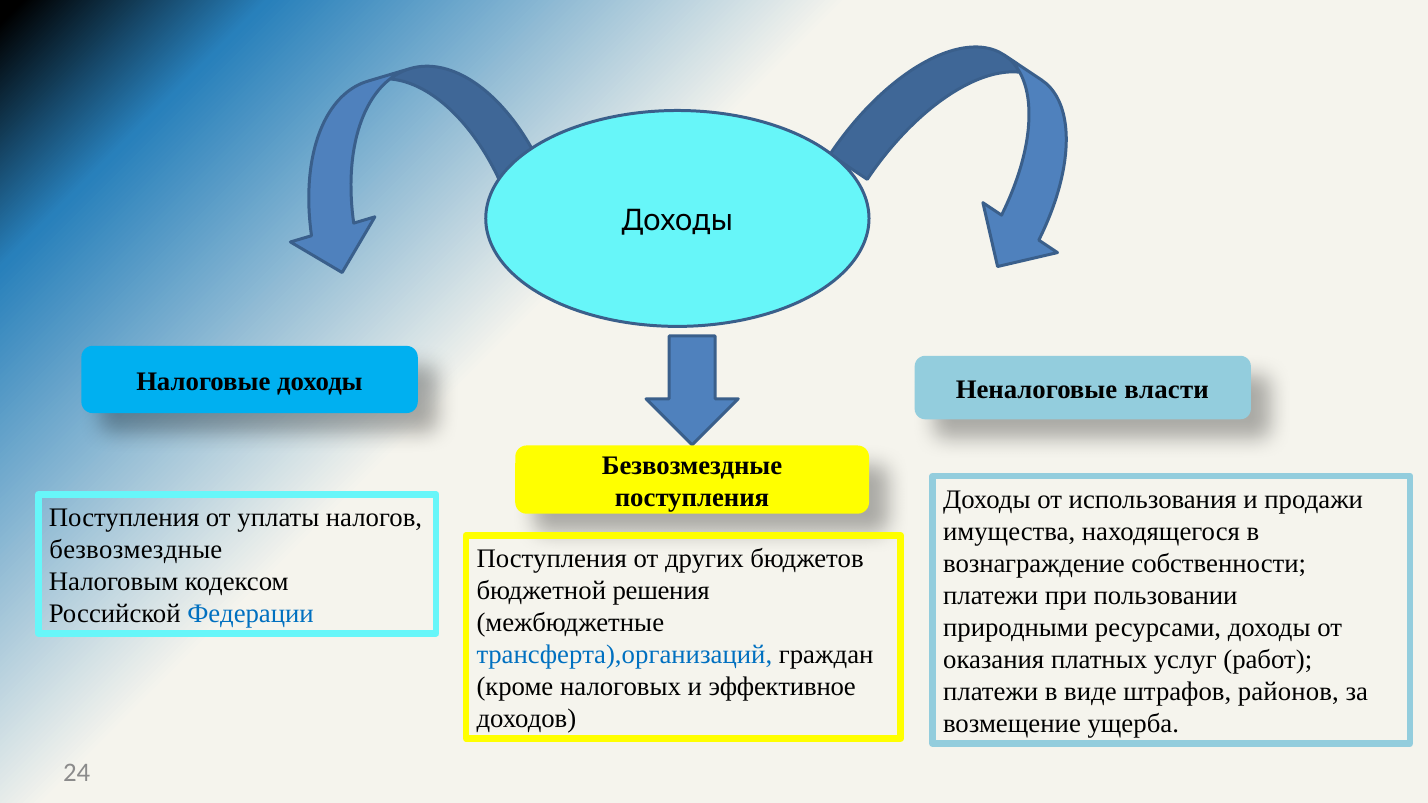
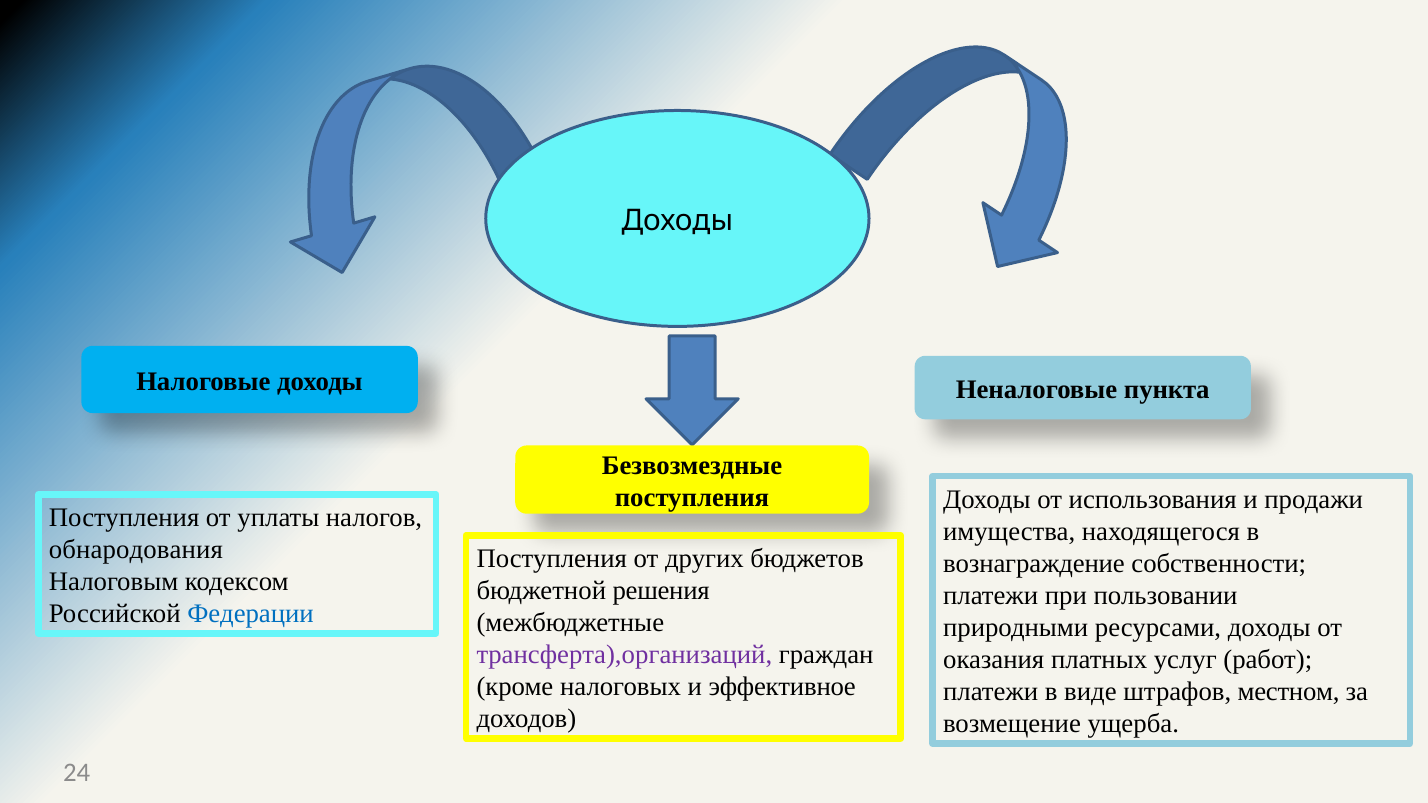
власти: власти -> пункта (1167, 389)
безвозмездные: безвозмездные -> обнародования (136, 550)
трансферта),организаций colour: blue -> purple (624, 655)
районов: районов -> местном (1289, 692)
